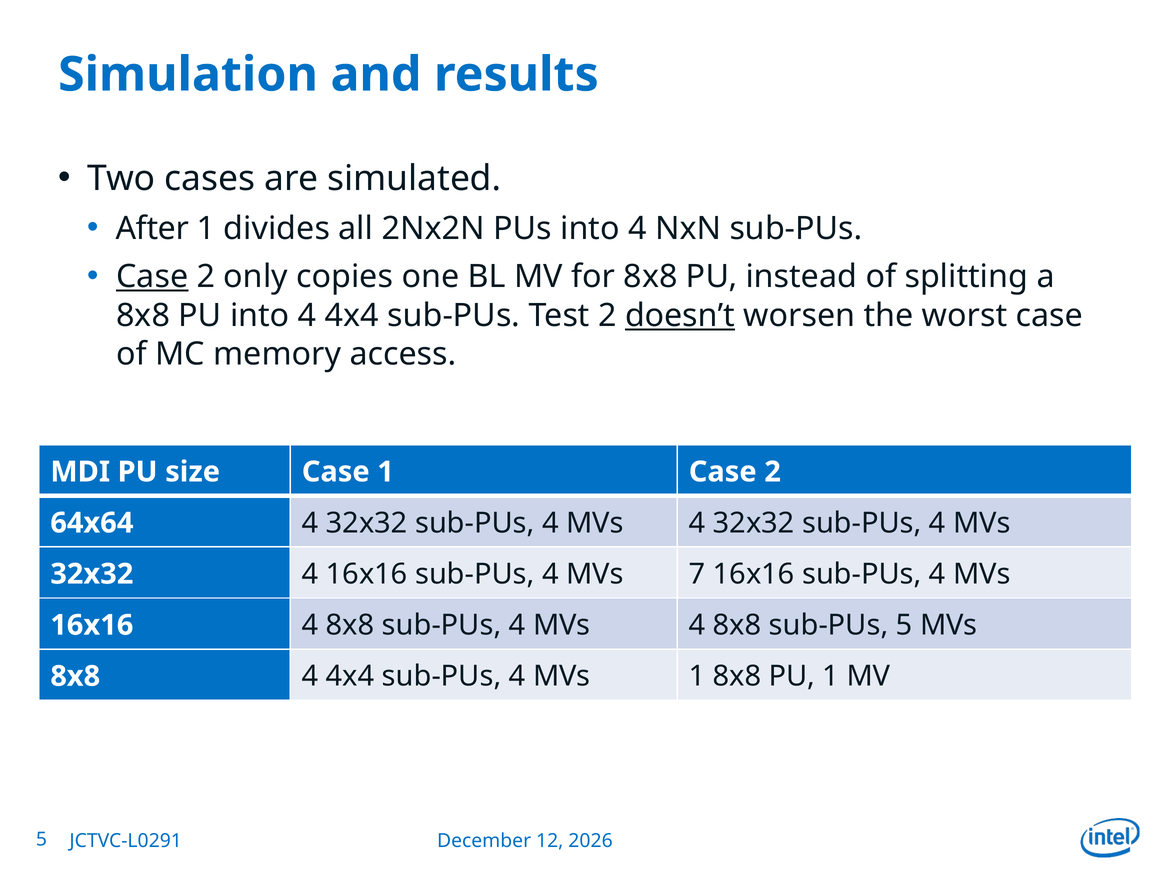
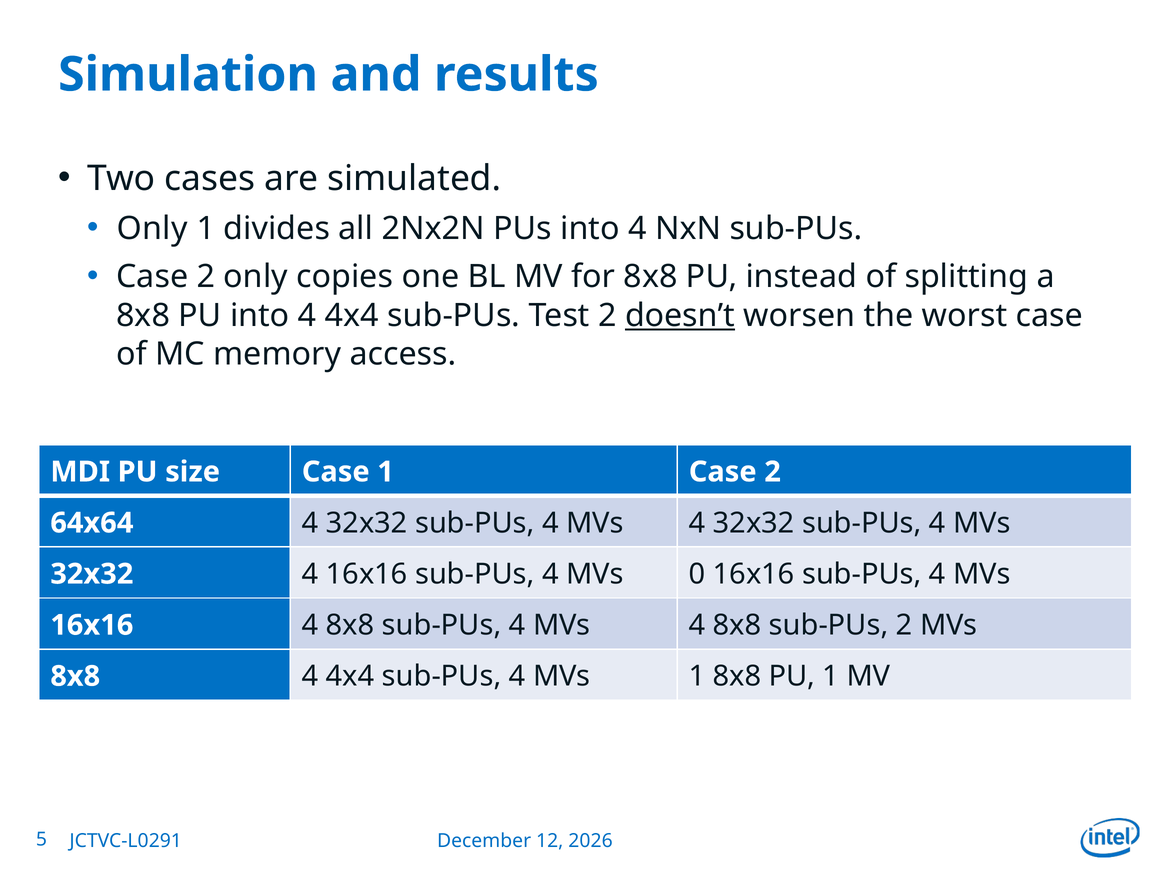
After: After -> Only (152, 229)
Case underline: present -> none (152, 277)
7: 7 -> 0 (697, 575)
sub-PUs 5: 5 -> 2 (904, 626)
